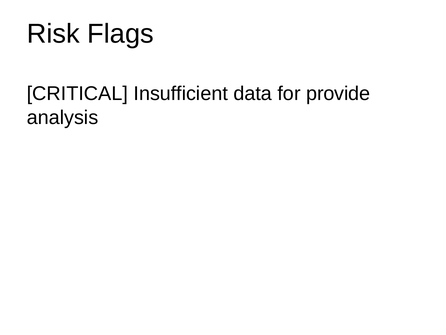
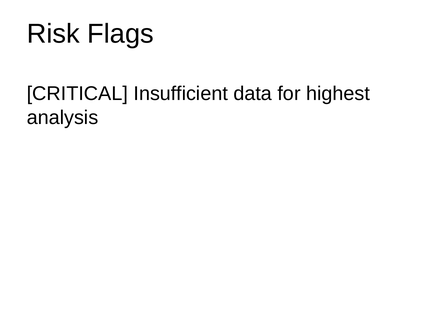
provide: provide -> highest (338, 94)
